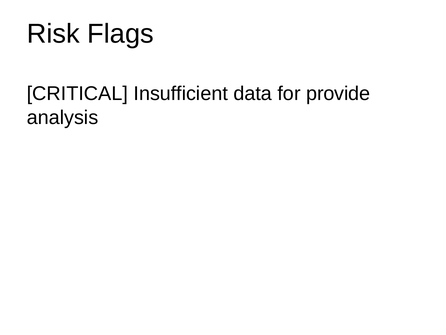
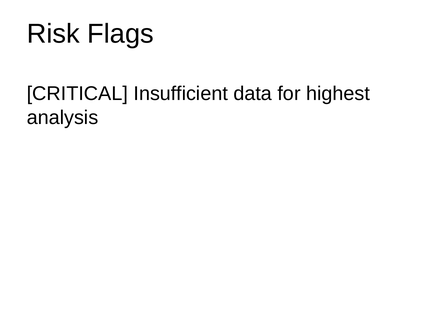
provide: provide -> highest (338, 94)
